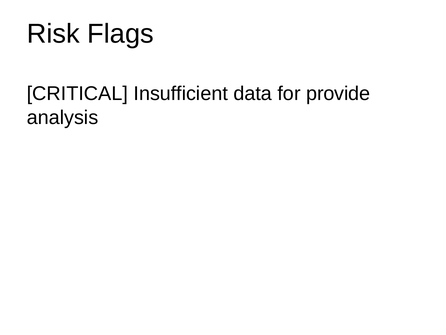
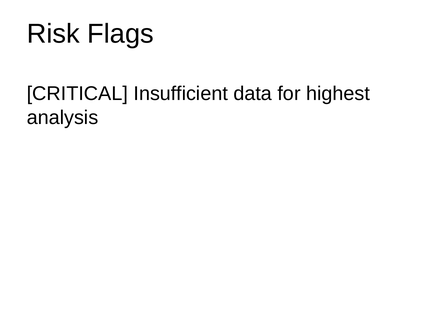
provide: provide -> highest (338, 94)
